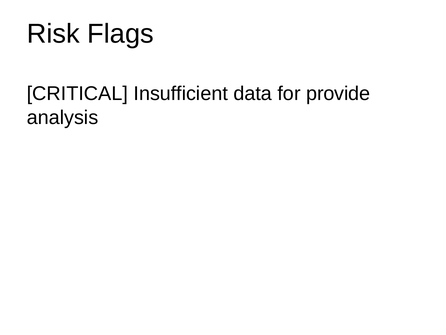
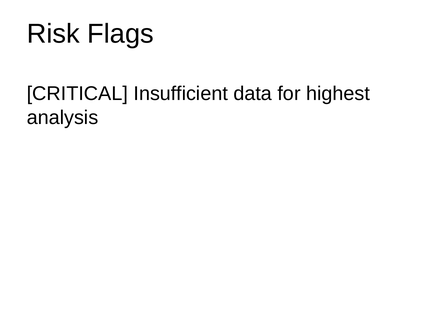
provide: provide -> highest (338, 94)
